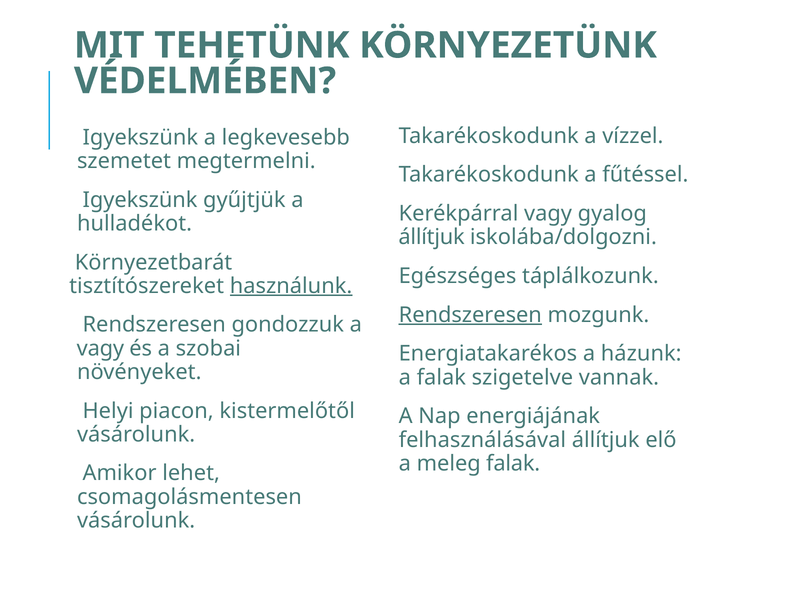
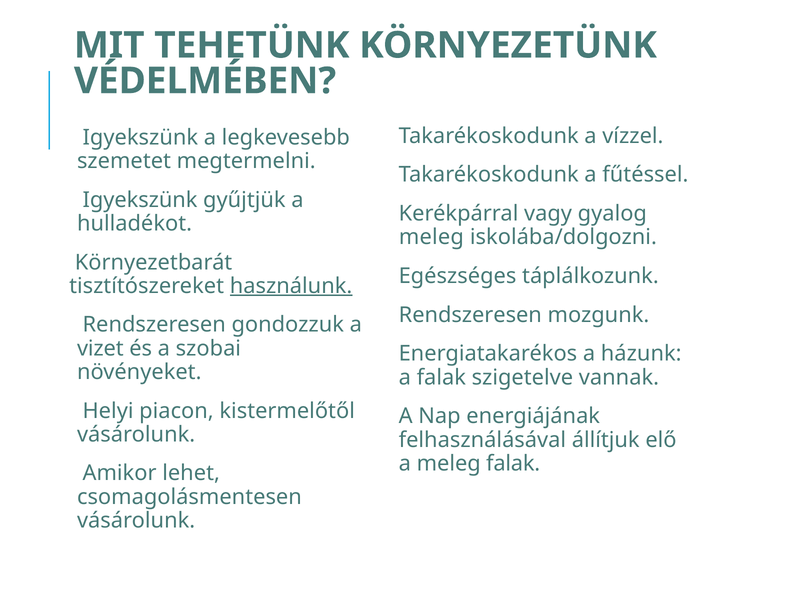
állítjuk: állítjuk -> meleg (431, 237)
Rendszeresen underline: present -> none (470, 315)
vagy: vagy -> vizet (100, 349)
